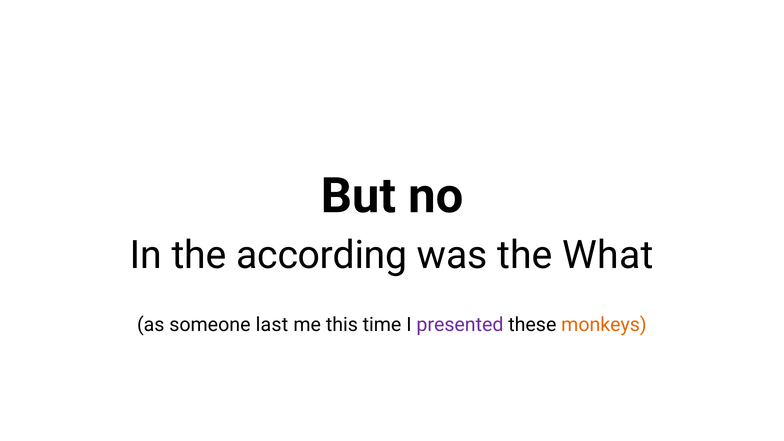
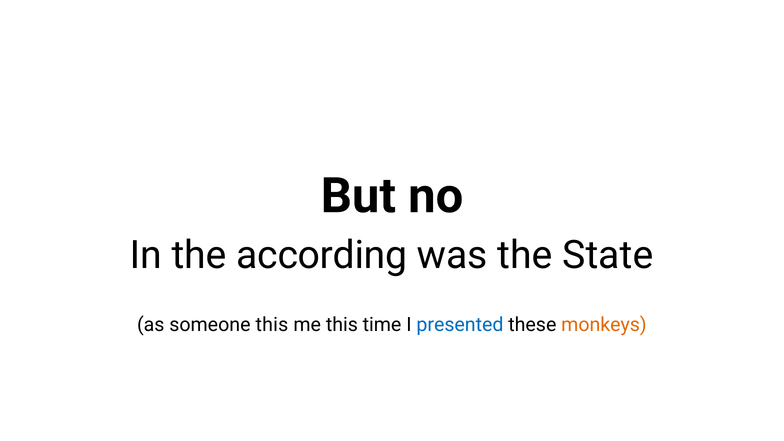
What: What -> State (608, 256)
someone last: last -> this (272, 325)
presented colour: purple -> blue (460, 325)
